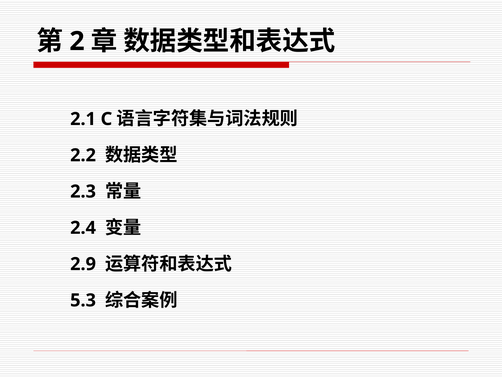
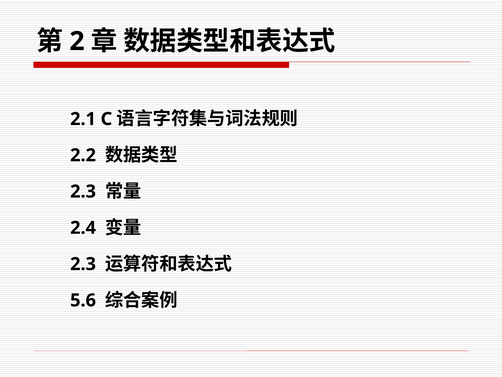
2.9: 2.9 -> 2.3 (83, 264)
5.3: 5.3 -> 5.6 (83, 300)
